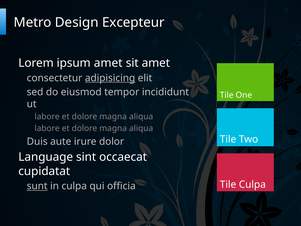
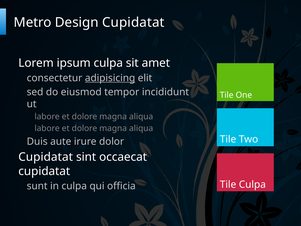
Design Excepteur: Excepteur -> Cupidatat (133, 22)
ipsum amet: amet -> culpa (108, 63)
Language: Language -> Cupidatat (46, 157)
sunt underline: present -> none (37, 186)
